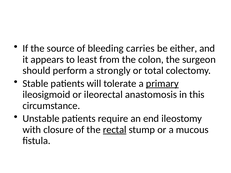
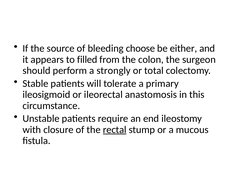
carries: carries -> choose (140, 48)
least: least -> filled (87, 60)
primary underline: present -> none (162, 84)
